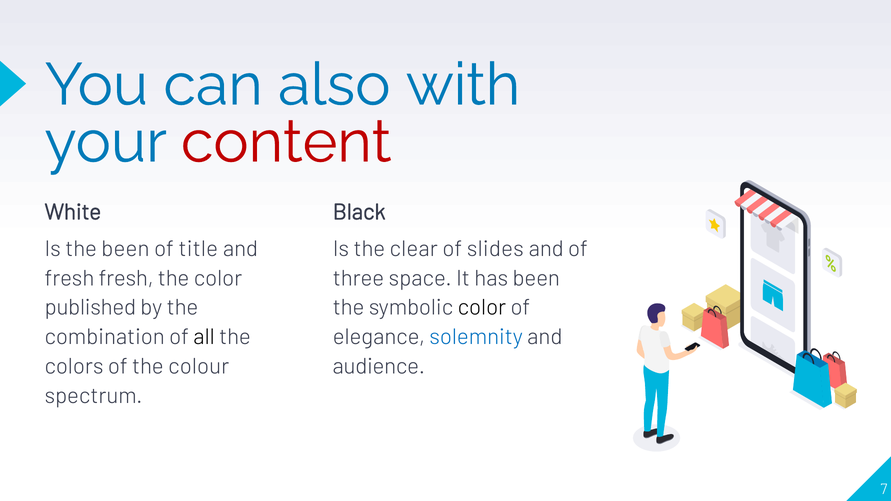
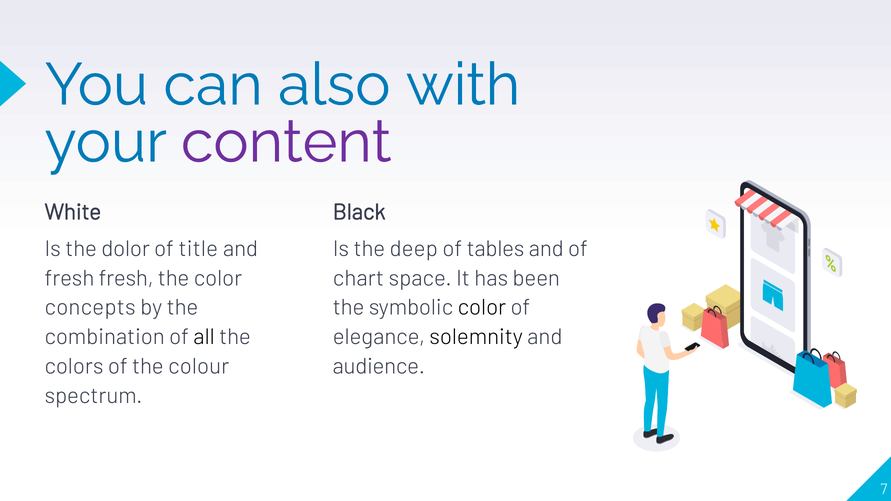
content colour: red -> purple (286, 142)
the been: been -> dolor (126, 249)
clear: clear -> deep (414, 249)
slides: slides -> tables (496, 249)
three: three -> chart (358, 278)
published: published -> concepts (90, 308)
solemnity colour: blue -> black (476, 337)
